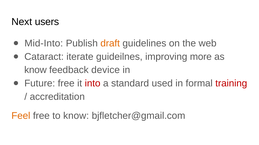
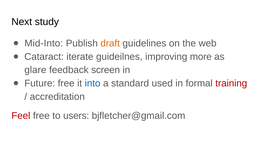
users: users -> study (47, 22)
know: know -> glare (35, 70)
device: device -> screen (106, 70)
into colour: red -> blue (93, 84)
Feel colour: orange -> red (21, 116)
to know: know -> users (76, 116)
